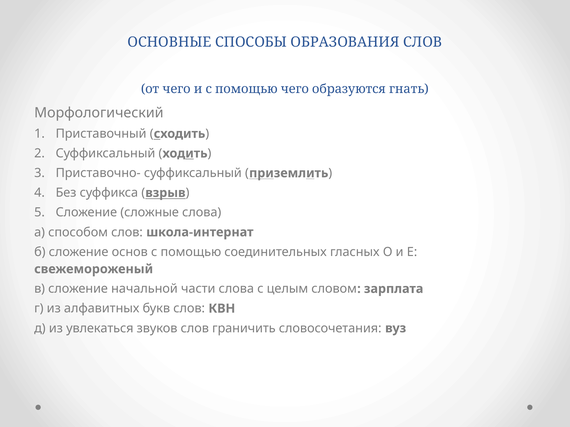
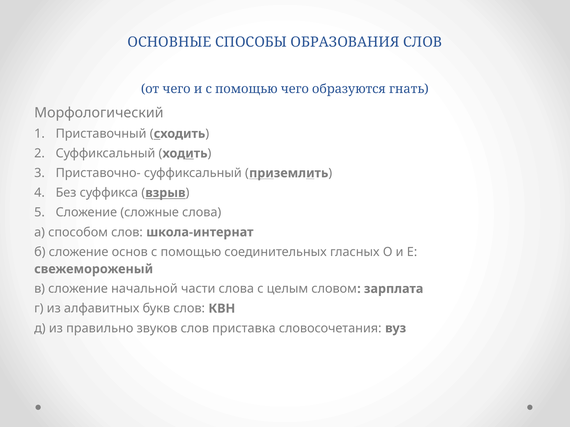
увлекаться: увлекаться -> правильно (100, 329)
граничить: граничить -> приставка (244, 329)
